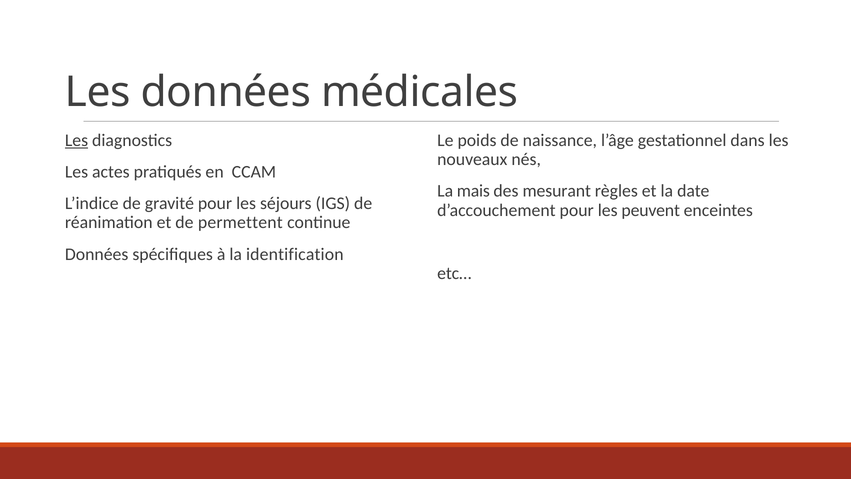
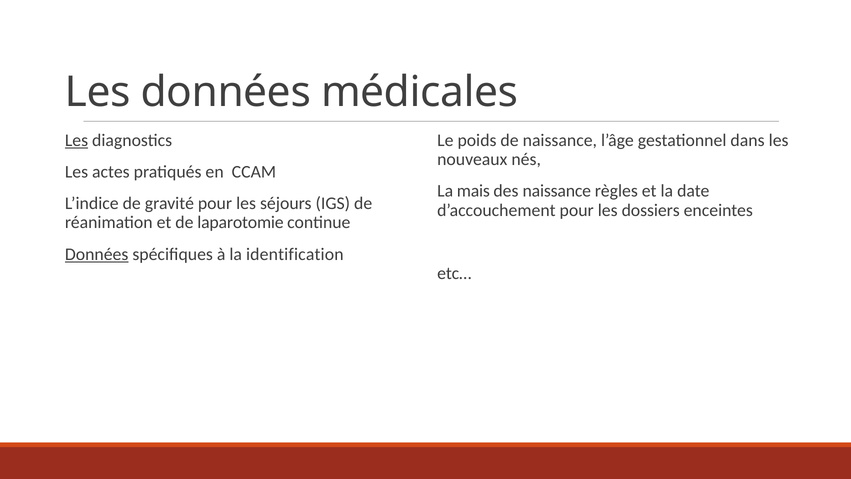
des mesurant: mesurant -> naissance (557, 191)
peuvent: peuvent -> dossiers (651, 210)
permettent: permettent -> laparotomie (240, 222)
Données underline: none -> present (97, 254)
